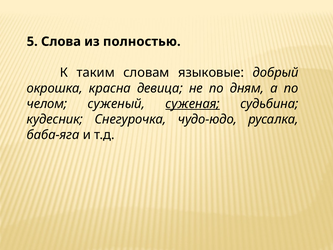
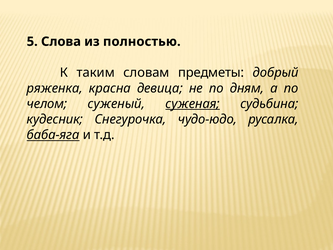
языковые: языковые -> предметы (211, 73)
окрошка: окрошка -> ряженка (55, 88)
баба-яга underline: none -> present (53, 135)
